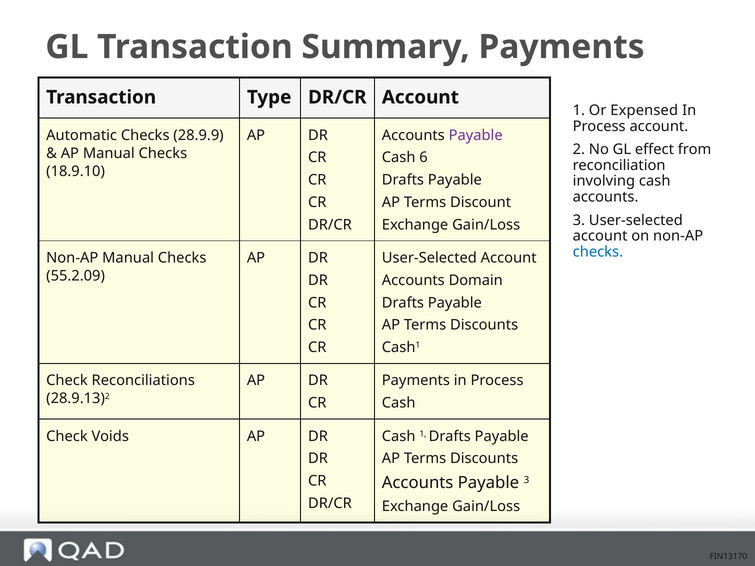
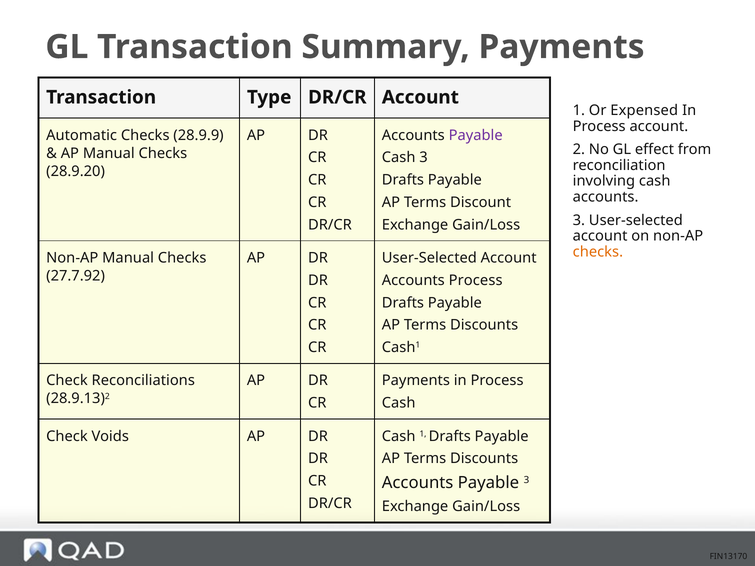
Cash 6: 6 -> 3 (424, 158)
18.9.10: 18.9.10 -> 28.9.20 (76, 171)
checks colour: blue -> orange (598, 252)
55.2.09: 55.2.09 -> 27.7.92 (76, 276)
Accounts Domain: Domain -> Process (476, 280)
